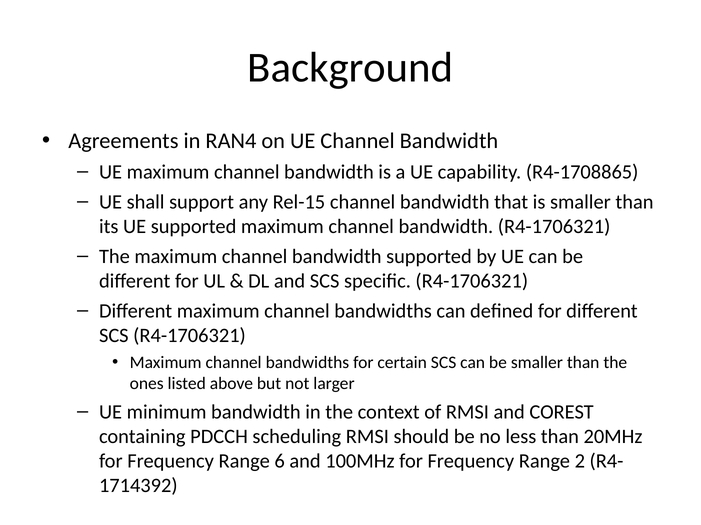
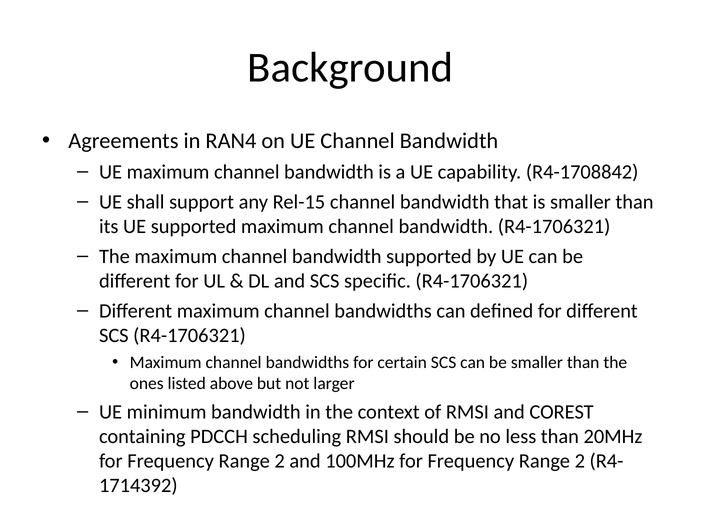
R4-1708865: R4-1708865 -> R4-1708842 (582, 172)
6: 6 -> 2 (280, 462)
